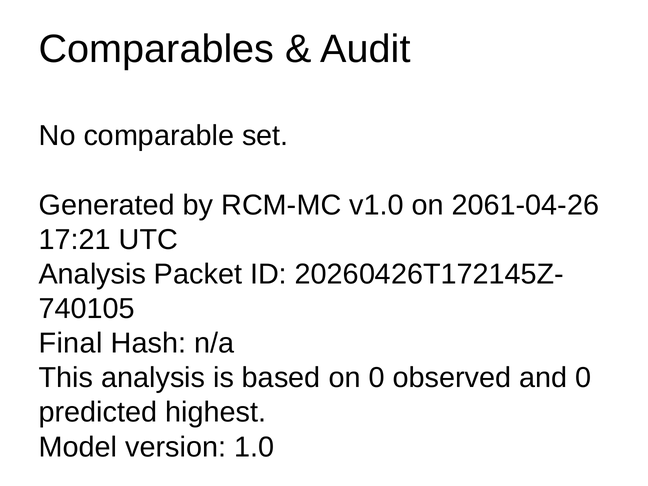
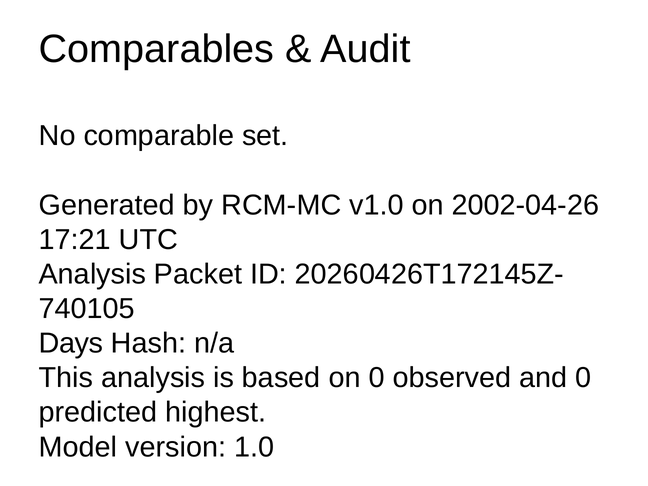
2061-04-26: 2061-04-26 -> 2002-04-26 (525, 205)
Final: Final -> Days (71, 343)
